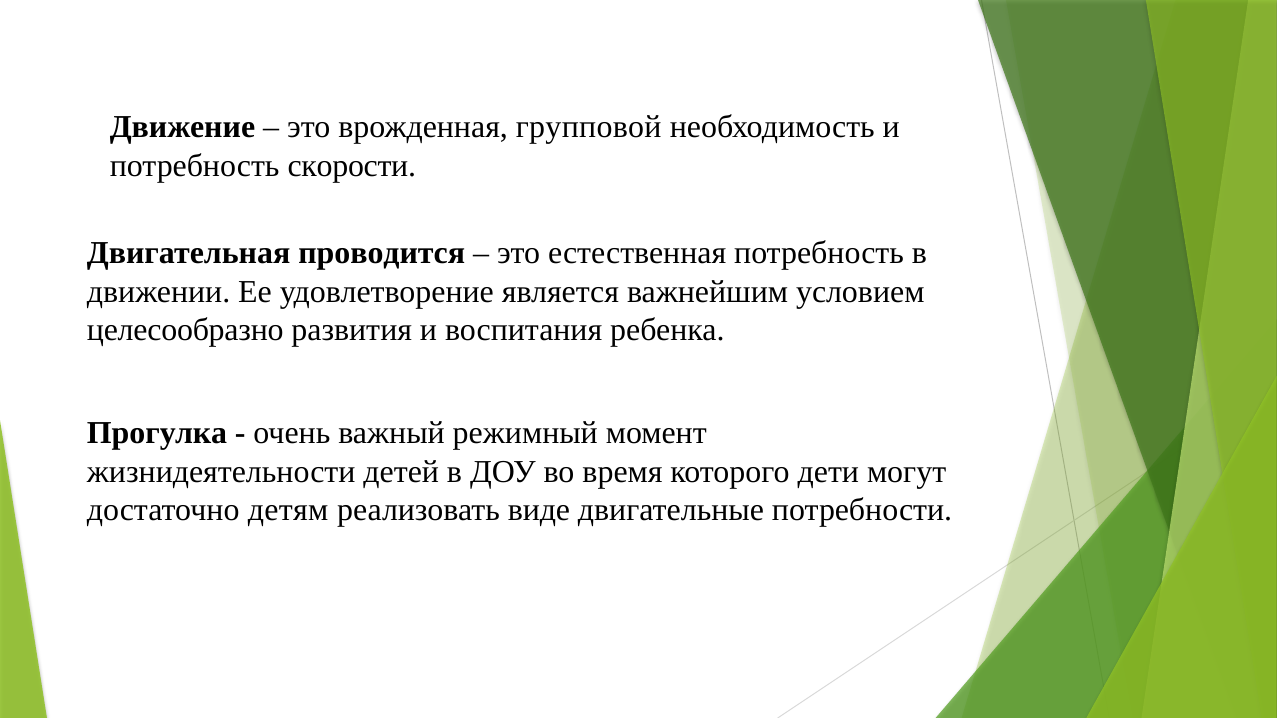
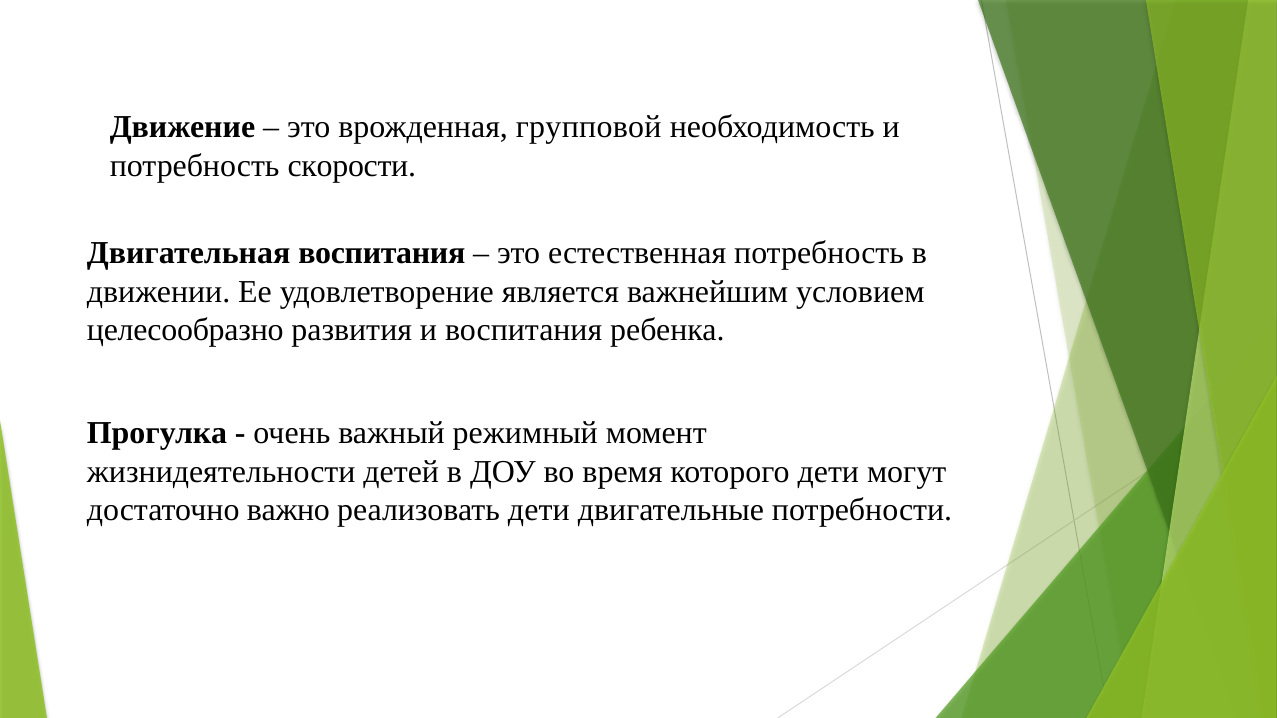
Двигательная проводится: проводится -> воспитания (382, 254)
детям: детям -> важно (288, 510)
реализовать виде: виде -> дети (539, 510)
